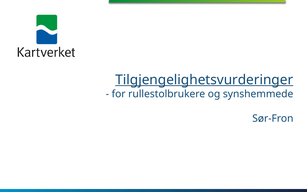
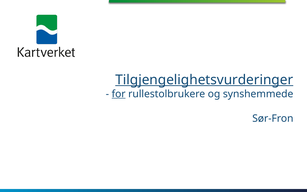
for underline: none -> present (119, 94)
